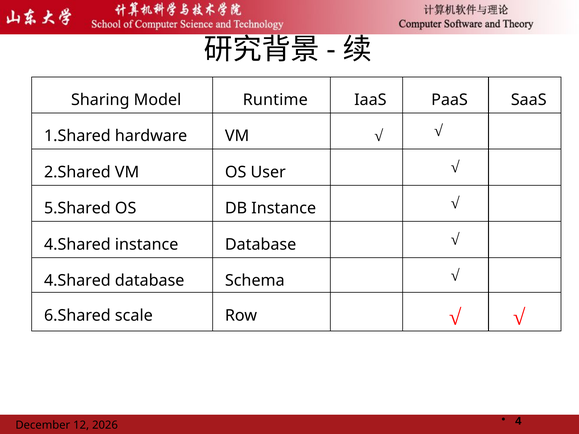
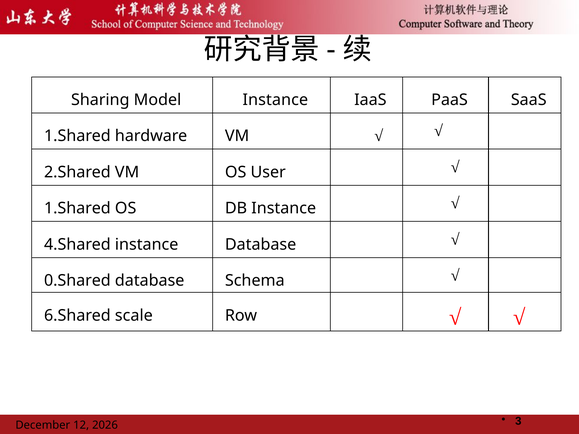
Model Runtime: Runtime -> Instance (275, 100)
5.Shared: 5.Shared -> 1.Shared (77, 208)
4.Shared: 4.Shared -> 0.Shared (77, 281)
4: 4 -> 3 (518, 422)
